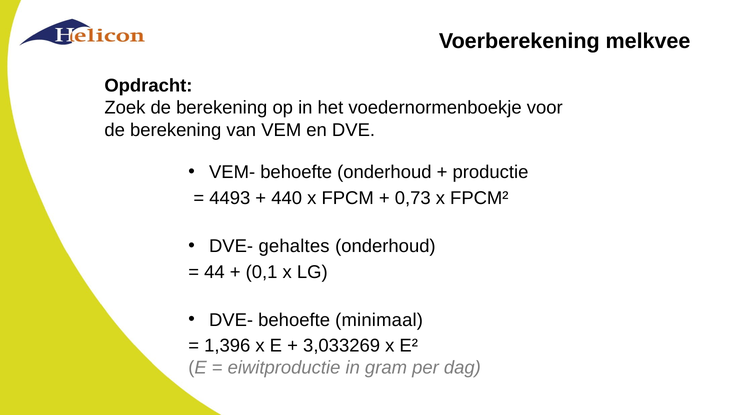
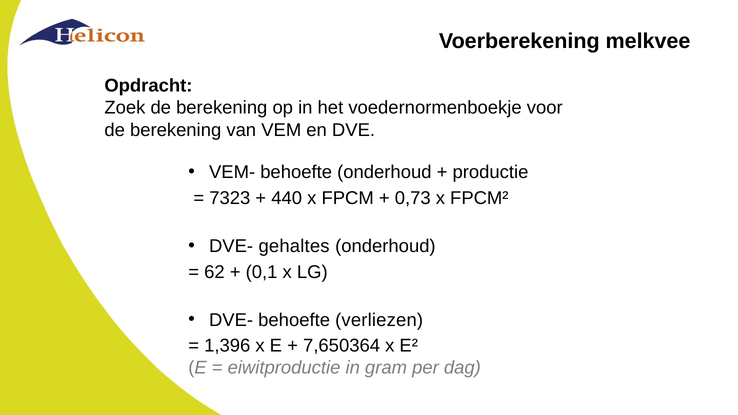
4493: 4493 -> 7323 (230, 198)
44: 44 -> 62 (214, 272)
minimaal: minimaal -> verliezen (379, 320)
3,033269: 3,033269 -> 7,650364 (342, 346)
